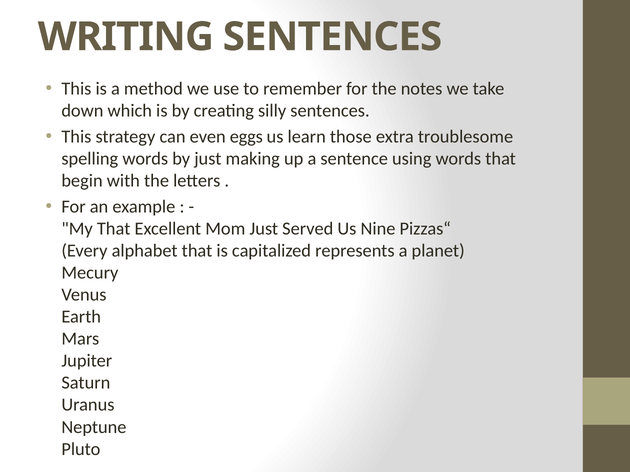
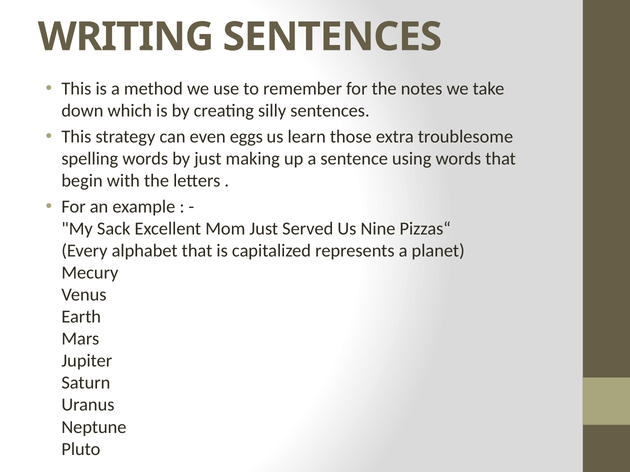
My That: That -> Sack (114, 229)
